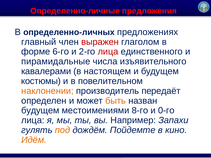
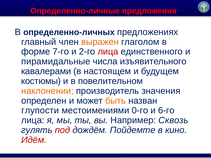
выражен colour: red -> orange (100, 42)
6-го: 6-го -> 7-го (61, 52)
передаёт: передаёт -> значения (161, 91)
будущем: будущем -> глупости (40, 111)
8-го: 8-го -> 0-го (140, 111)
0-го: 0-го -> 6-го (166, 111)
Запахи: Запахи -> Сквозь (173, 120)
под colour: orange -> red (63, 130)
Идём colour: orange -> red (34, 140)
